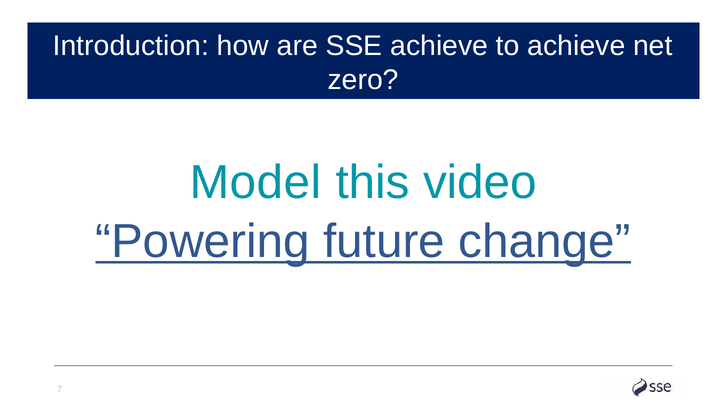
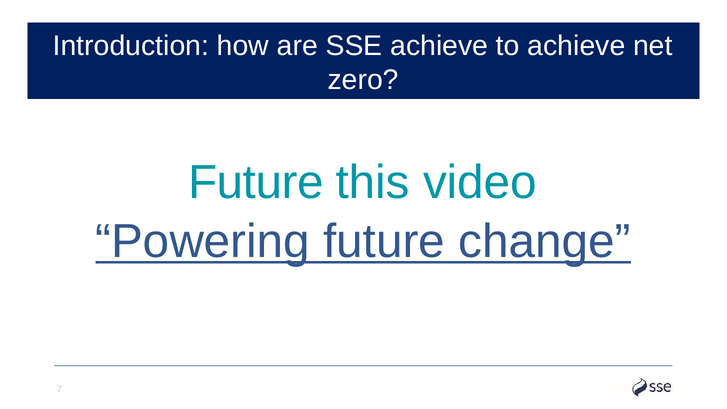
Model: Model -> Future (256, 182)
